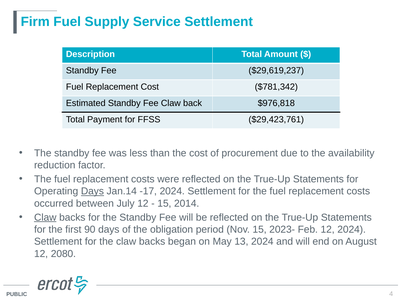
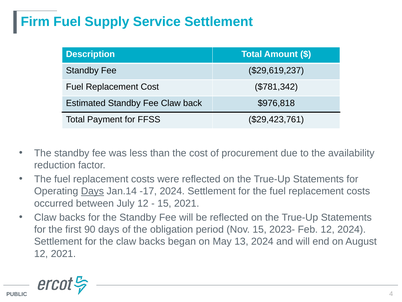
15 2014: 2014 -> 2021 (187, 203)
Claw underline: present -> none (45, 217)
12 2080: 2080 -> 2021 (63, 253)
